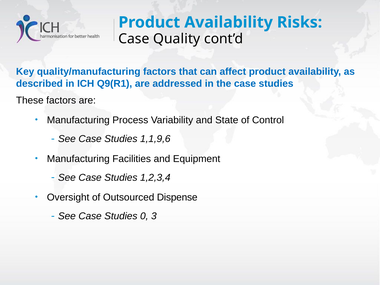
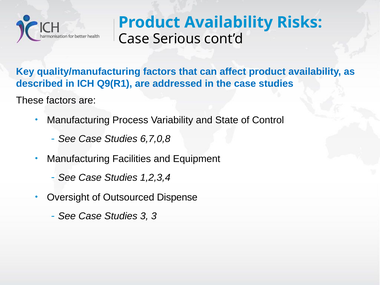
Quality: Quality -> Serious (177, 39)
1,1,9,6: 1,1,9,6 -> 6,7,0,8 (155, 139)
Studies 0: 0 -> 3 (144, 216)
